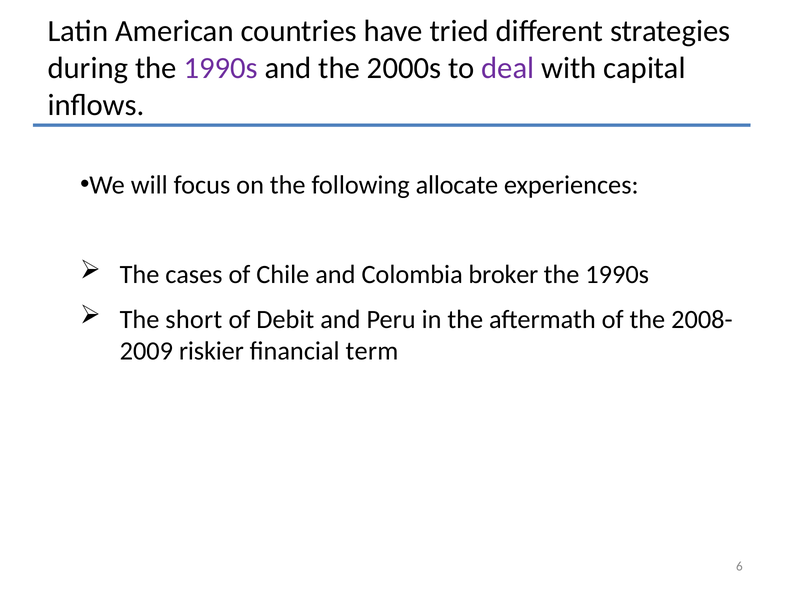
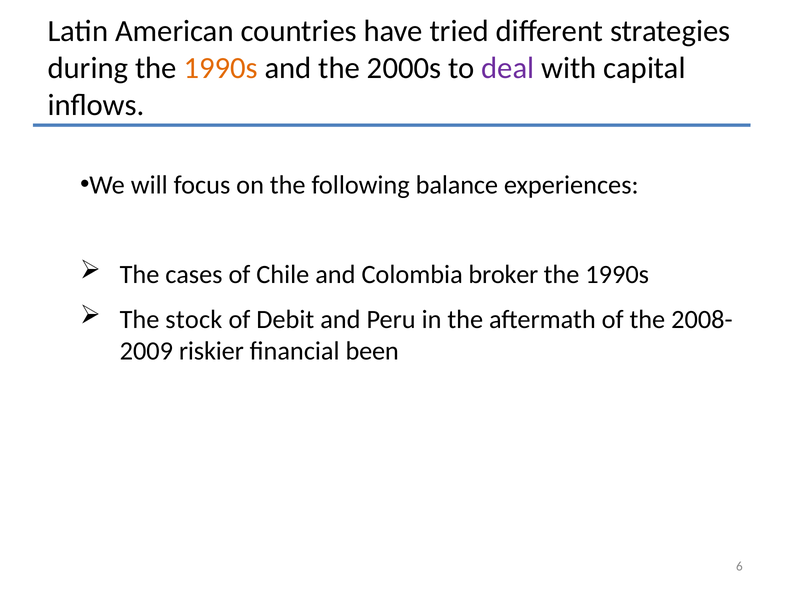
1990s colour: purple -> orange (221, 68)
allocate: allocate -> balance (457, 185)
short: short -> stock (194, 319)
term: term -> been (372, 351)
